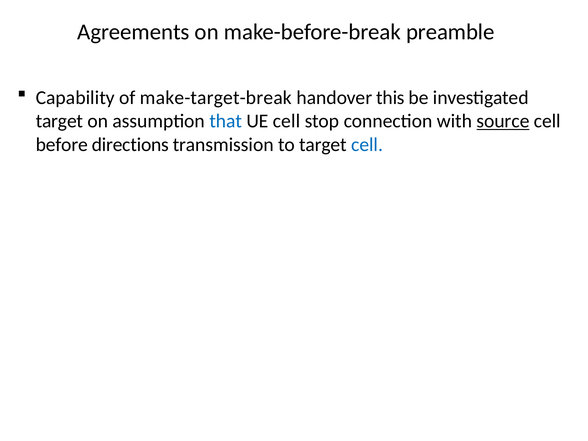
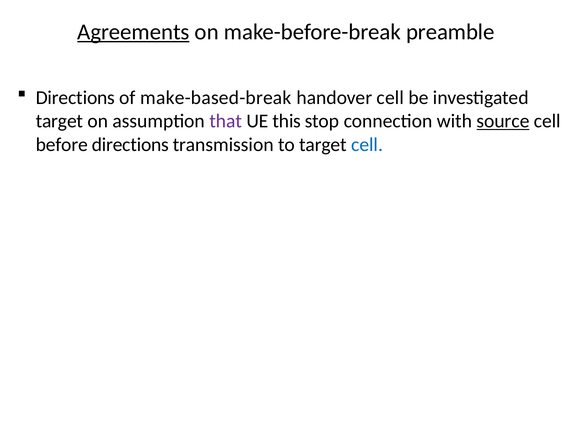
Agreements underline: none -> present (133, 32)
Capability: Capability -> Directions (75, 98)
make-target-break: make-target-break -> make-based-break (216, 98)
handover this: this -> cell (390, 98)
that colour: blue -> purple (226, 121)
UE cell: cell -> this (287, 121)
